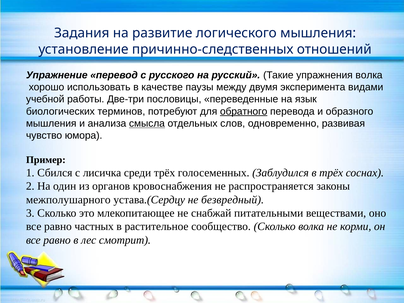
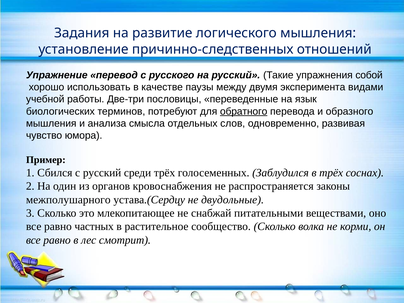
упражнения волка: волка -> собой (369, 75)
смысла underline: present -> none (147, 123)
с лисичка: лисичка -> русский (102, 173)
безвредный: безвредный -> двудольные (233, 200)
